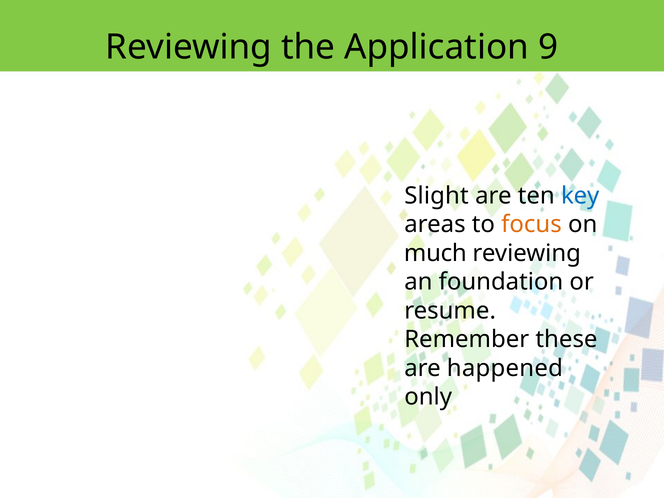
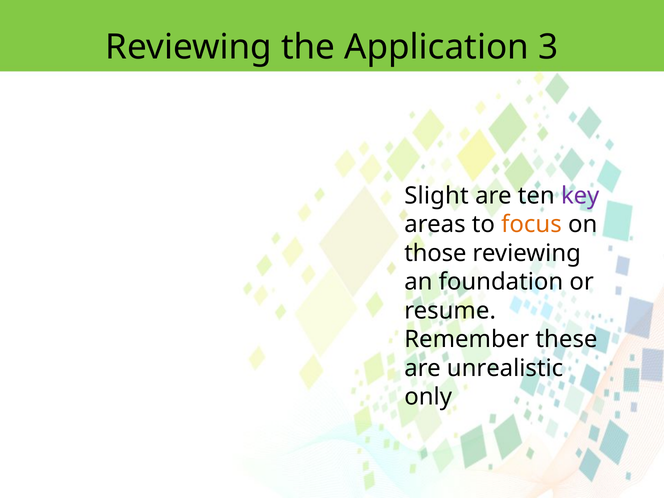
9: 9 -> 3 (548, 47)
key colour: blue -> purple (580, 196)
much: much -> those (435, 253)
happened: happened -> unrealistic (505, 368)
